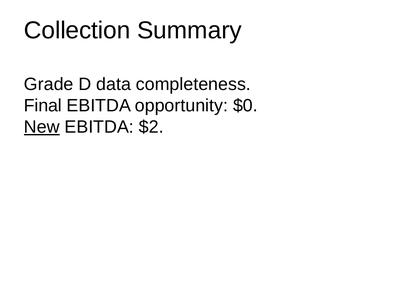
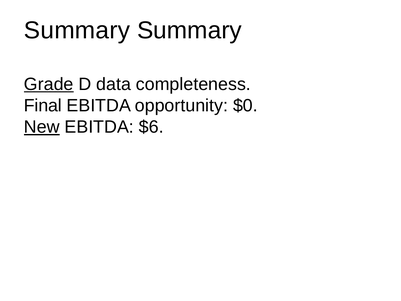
Collection: Collection -> Summary (77, 30)
Grade underline: none -> present (49, 84)
$2: $2 -> $6 (151, 127)
